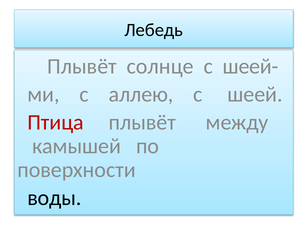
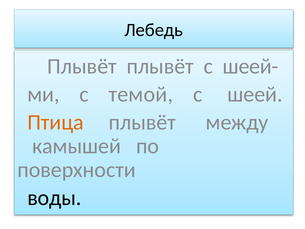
Плывёт солнце: солнце -> плывёт (160, 66)
аллею: аллею -> темой (141, 94)
Птица colour: red -> orange (56, 122)
